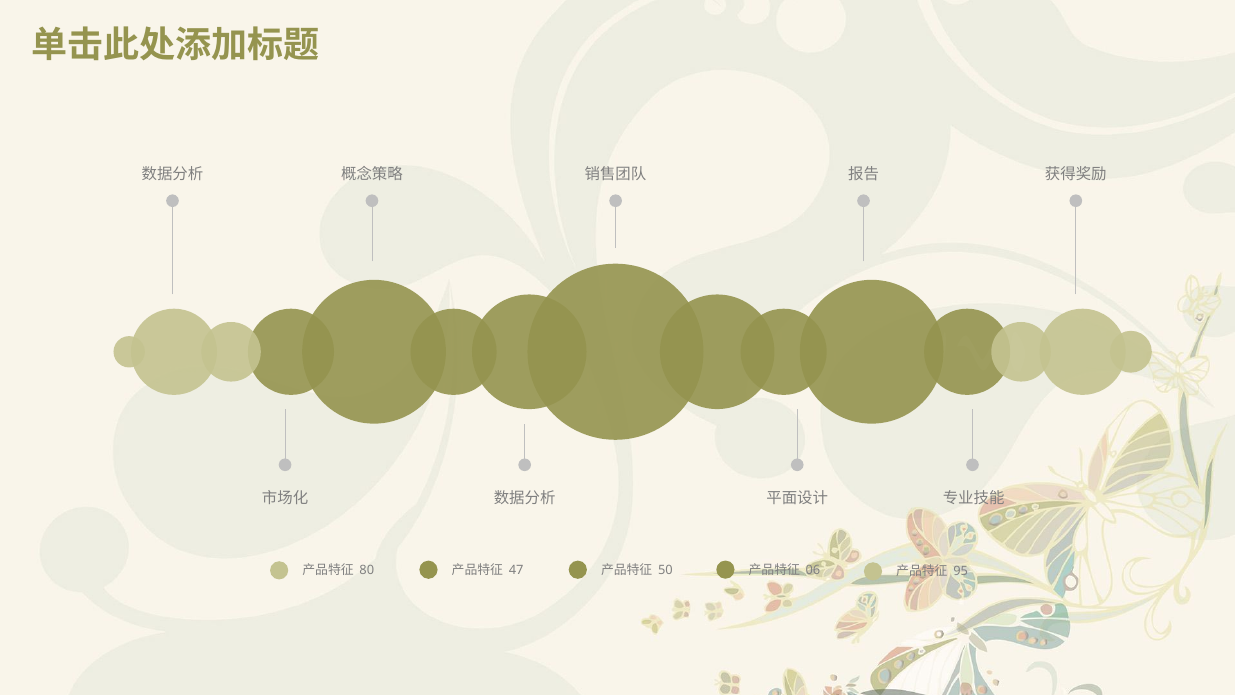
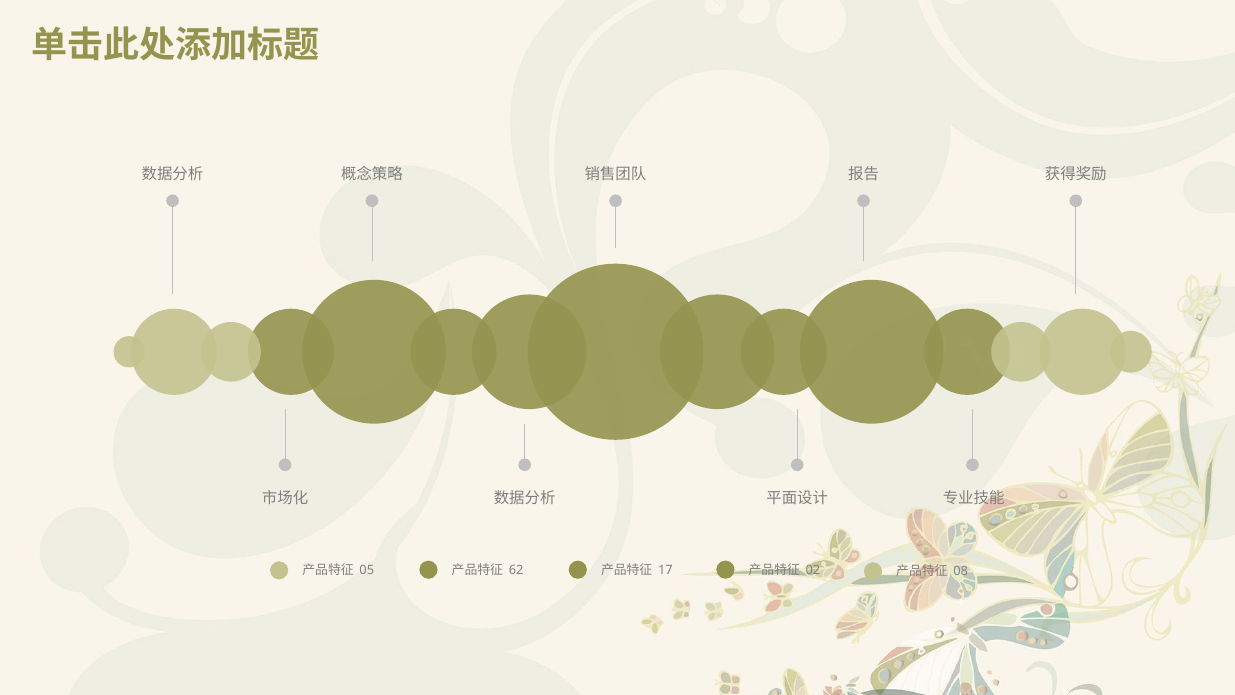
50: 50 -> 17 (665, 570)
80: 80 -> 05 (367, 570)
47: 47 -> 62 (516, 570)
06: 06 -> 02 (813, 570)
95: 95 -> 08 (961, 571)
